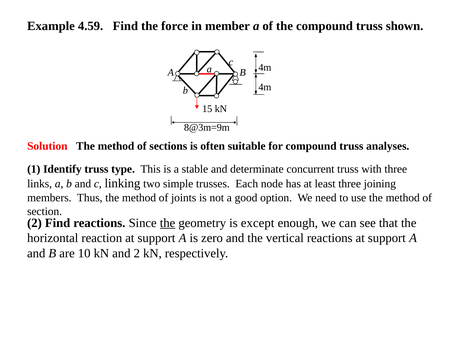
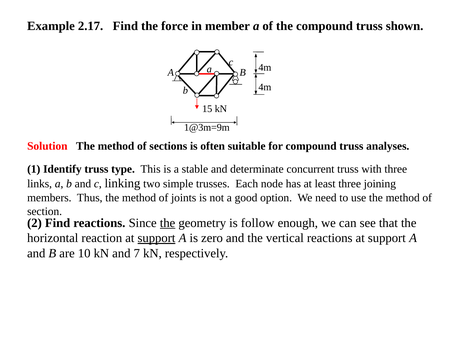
4.59: 4.59 -> 2.17 (91, 26)
8@3m=9m: 8@3m=9m -> 1@3m=9m (207, 127)
except: except -> follow (258, 223)
support underline: none -> present (156, 238)
and 2: 2 -> 7 (137, 253)
